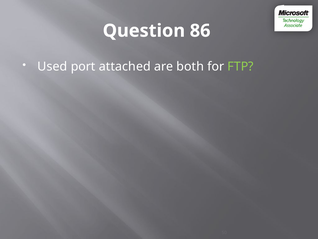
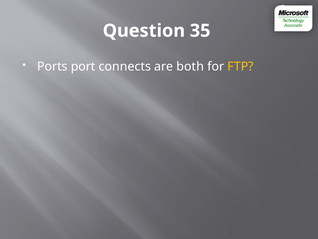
86: 86 -> 35 (200, 31)
Used: Used -> Ports (52, 66)
attached: attached -> connects (125, 66)
FTP colour: light green -> yellow (241, 66)
